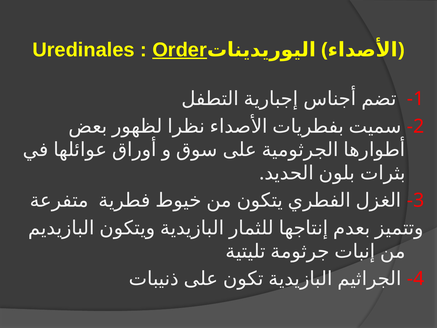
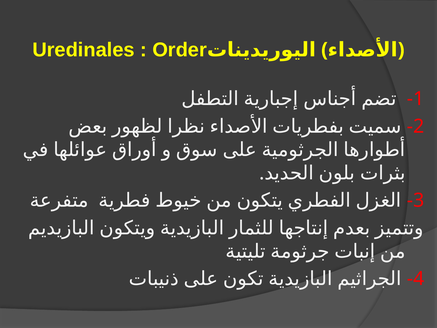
Order underline: present -> none (180, 50)
